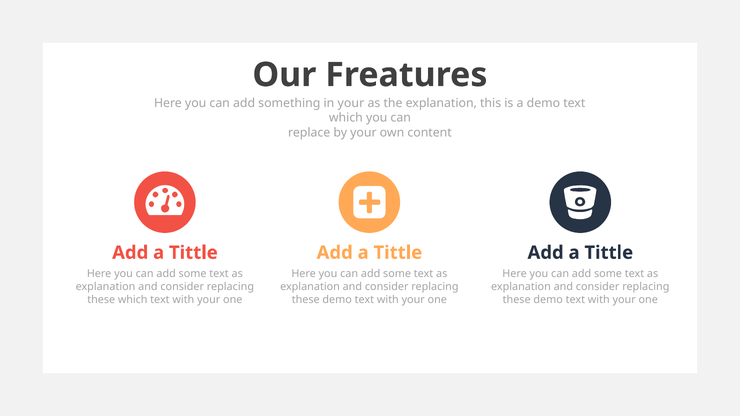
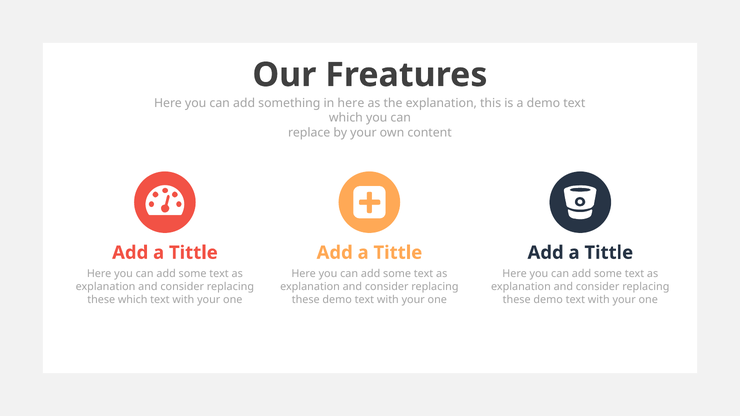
in your: your -> here (351, 103)
